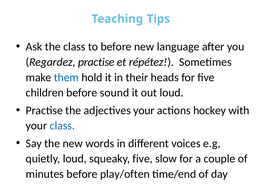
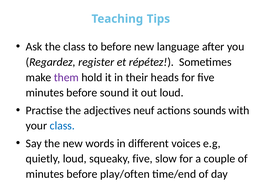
Regardez practise: practise -> register (96, 62)
them colour: blue -> purple (66, 77)
children: children -> minutes (45, 93)
adjectives your: your -> neuf (144, 110)
hockey: hockey -> sounds (210, 110)
